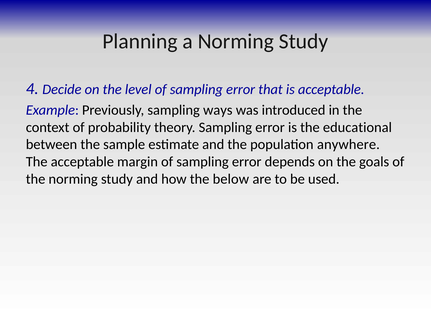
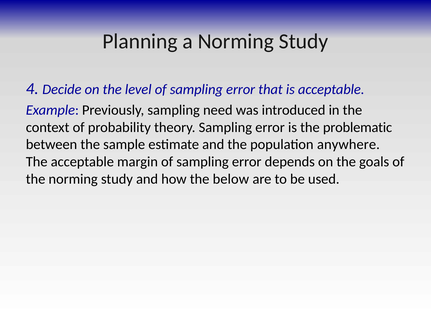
ways: ways -> need (218, 110)
educational: educational -> problematic (358, 127)
